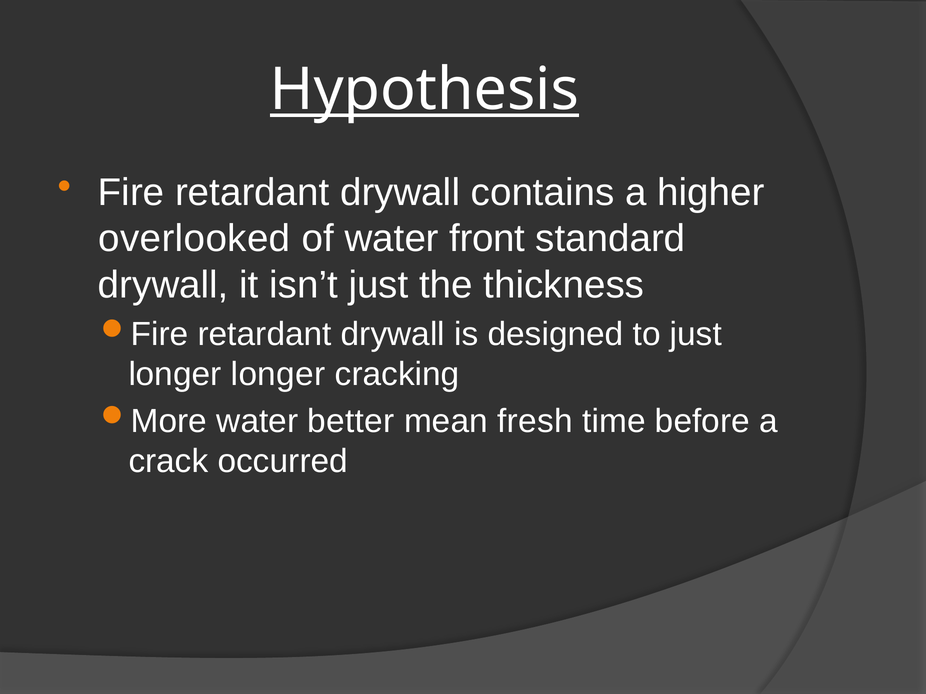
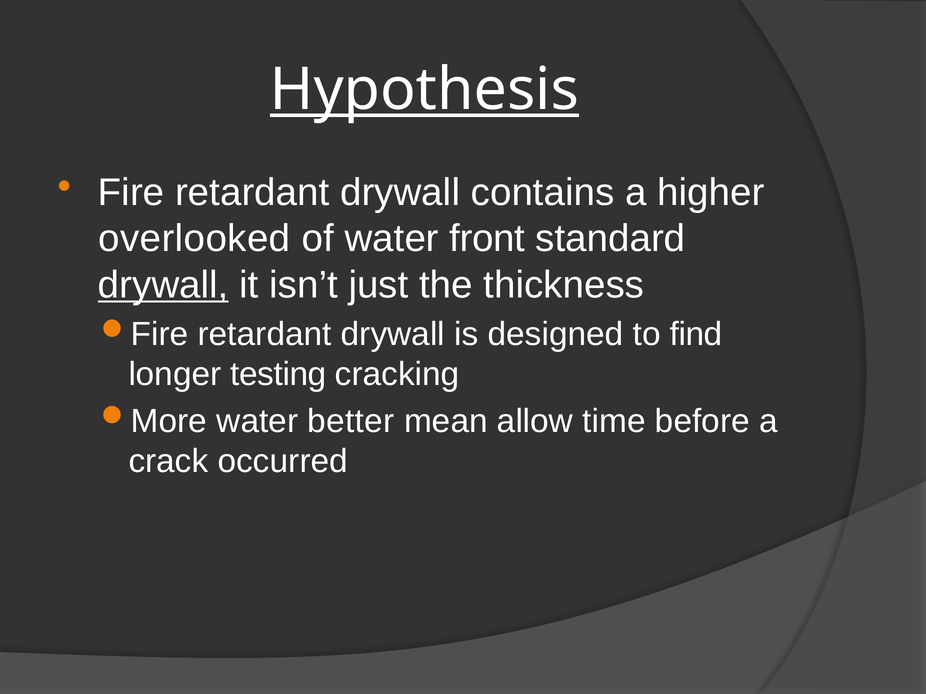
drywall underline: none -> present (163, 285)
to just: just -> find (696, 335)
longer longer: longer -> testing (278, 375)
fresh: fresh -> allow (535, 421)
